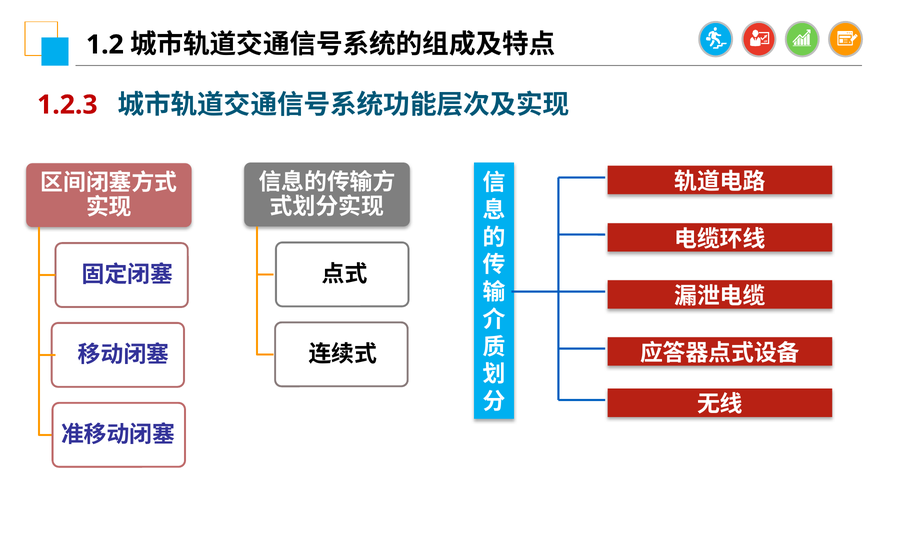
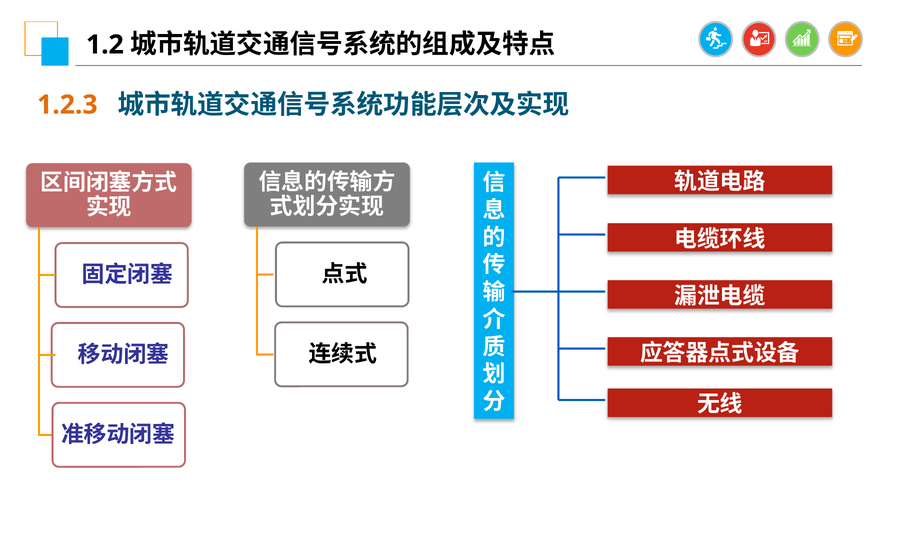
1.2.3 colour: red -> orange (67, 105)
